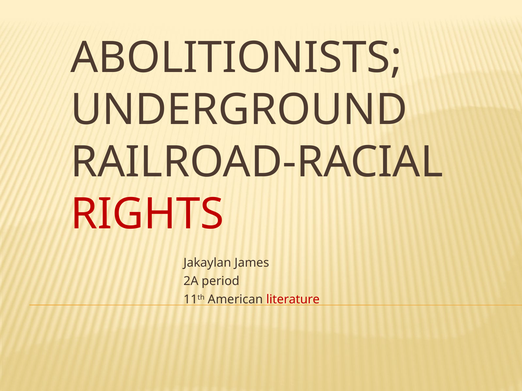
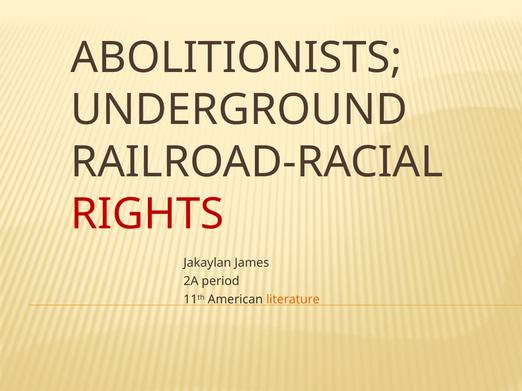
literature colour: red -> orange (293, 300)
